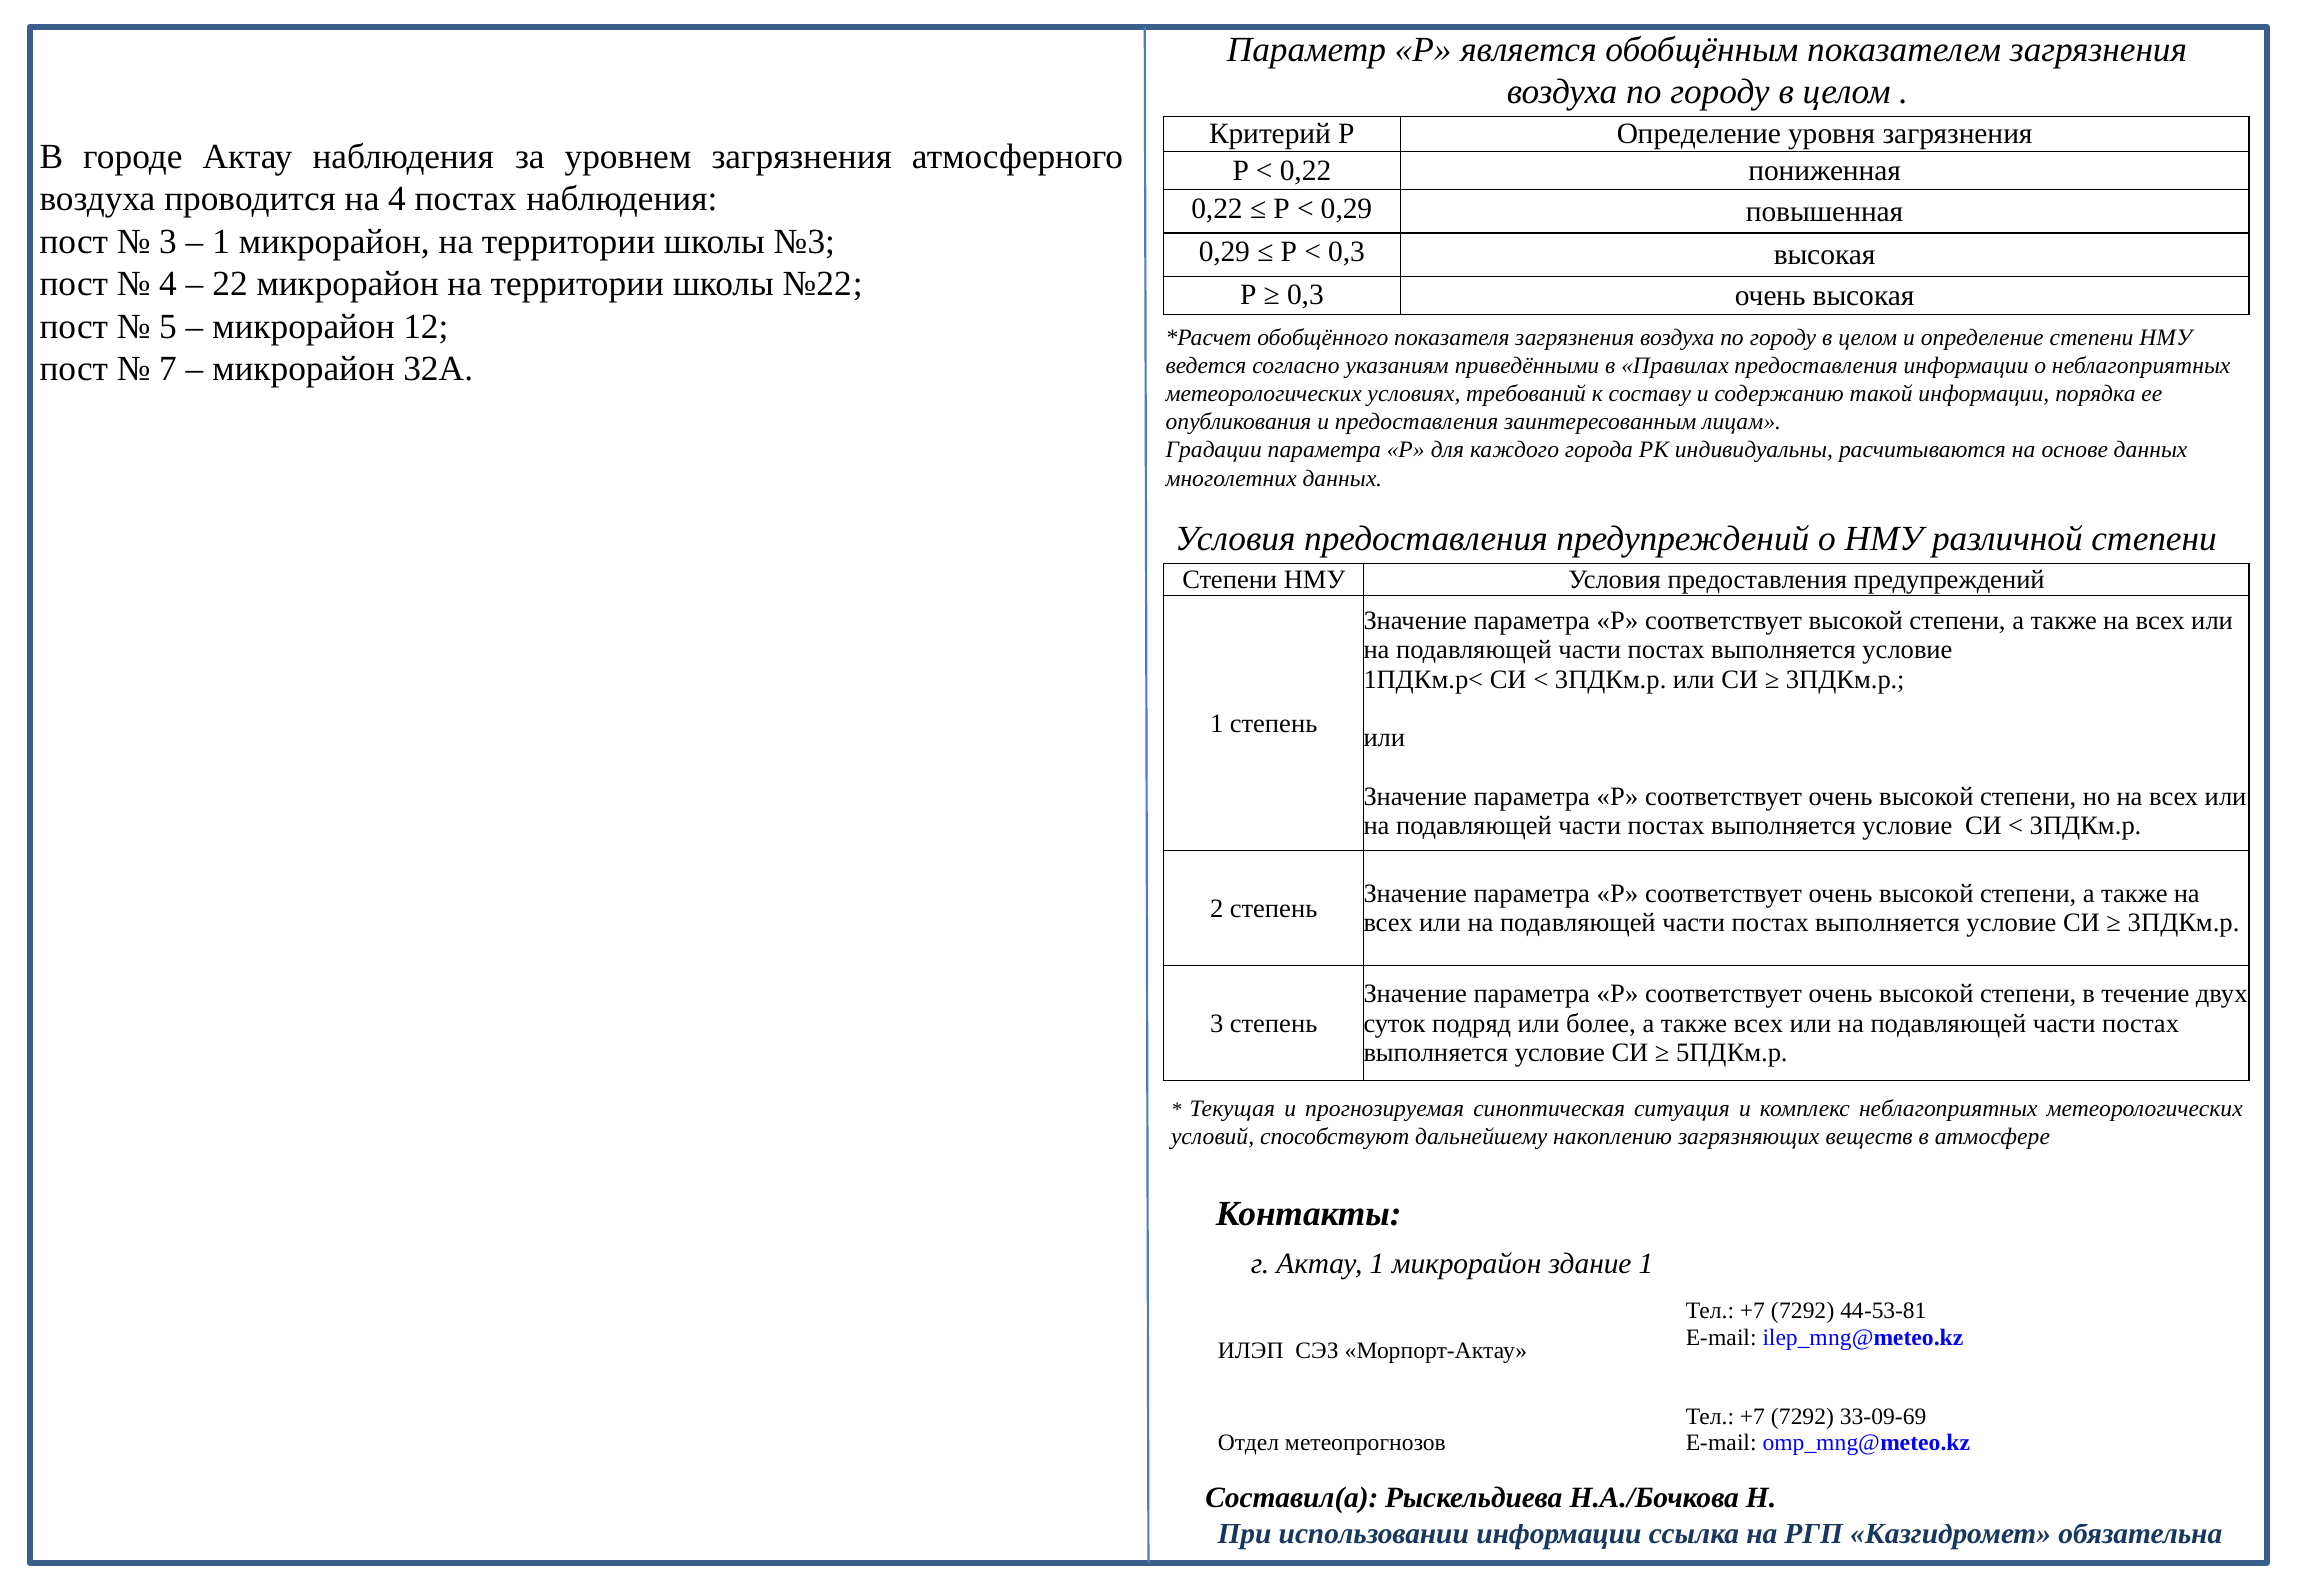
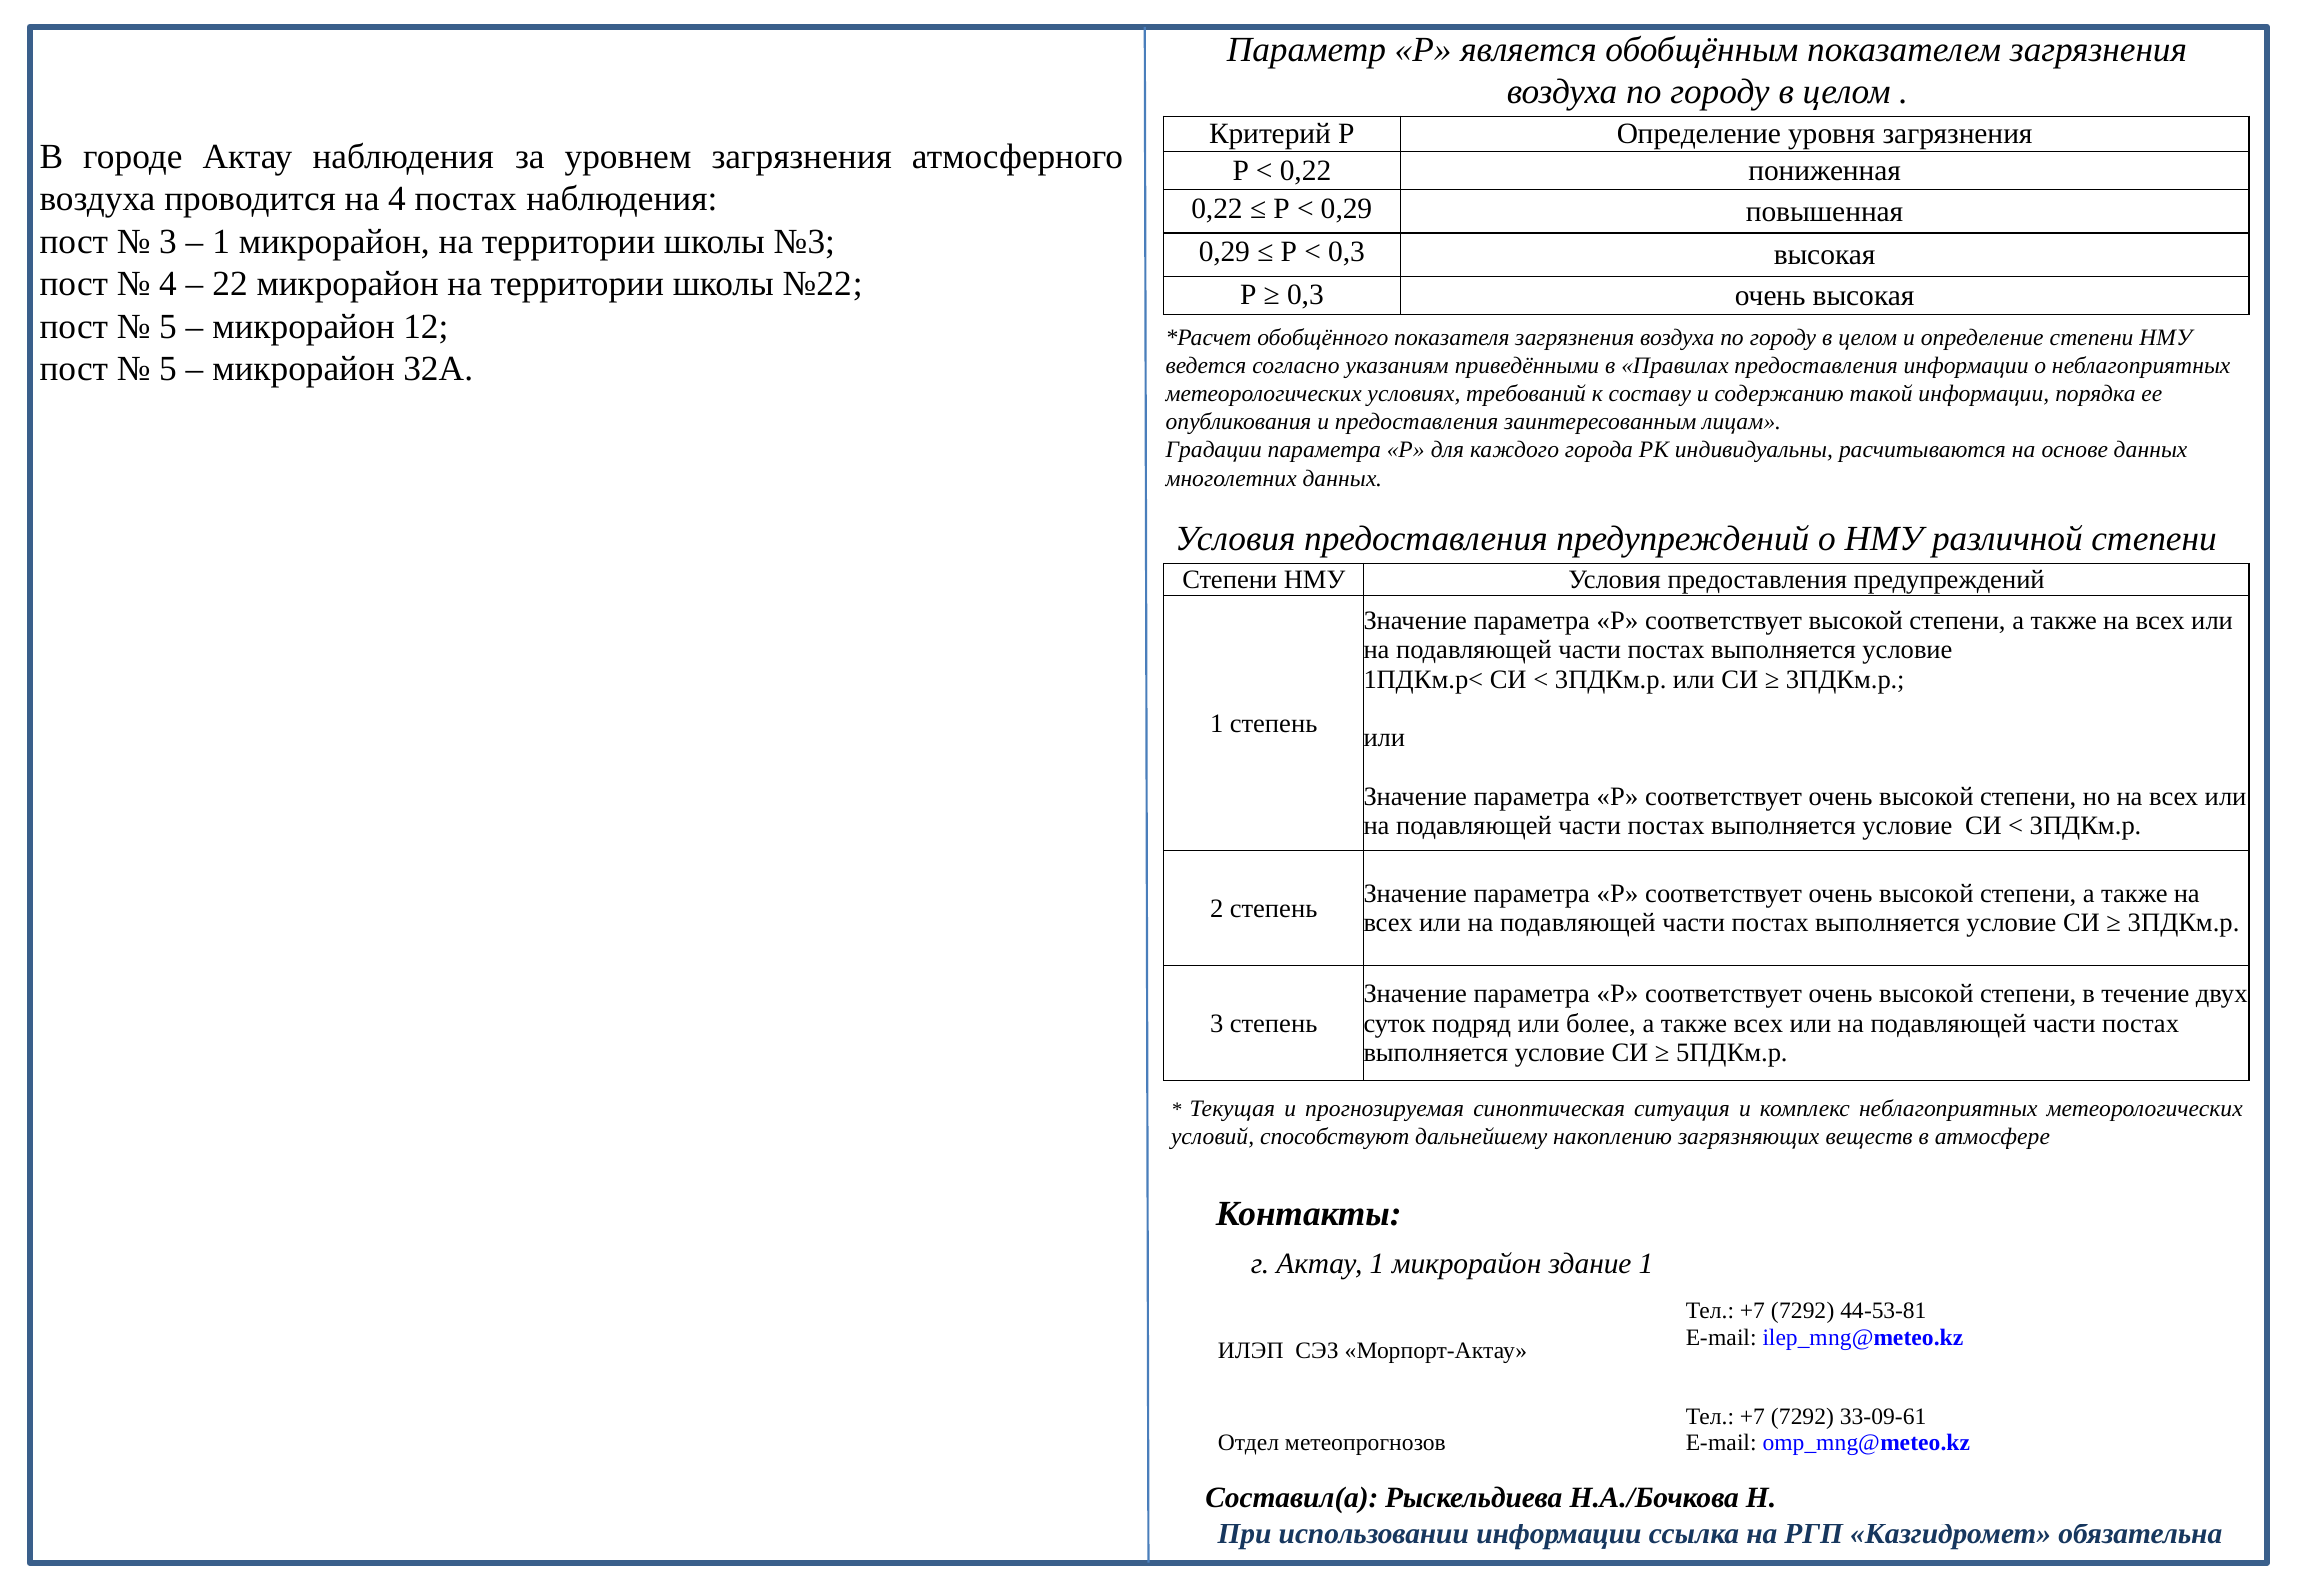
7: 7 -> 5 (168, 369)
33-09-69: 33-09-69 -> 33-09-61 (1883, 1417)
